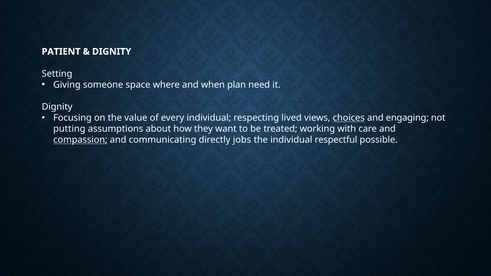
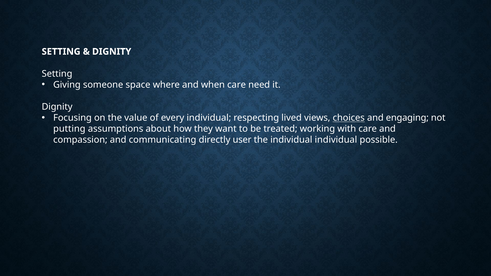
PATIENT: PATIENT -> SETTING (61, 52)
when plan: plan -> care (237, 85)
compassion underline: present -> none (80, 140)
jobs: jobs -> user (242, 140)
individual respectful: respectful -> individual (336, 140)
